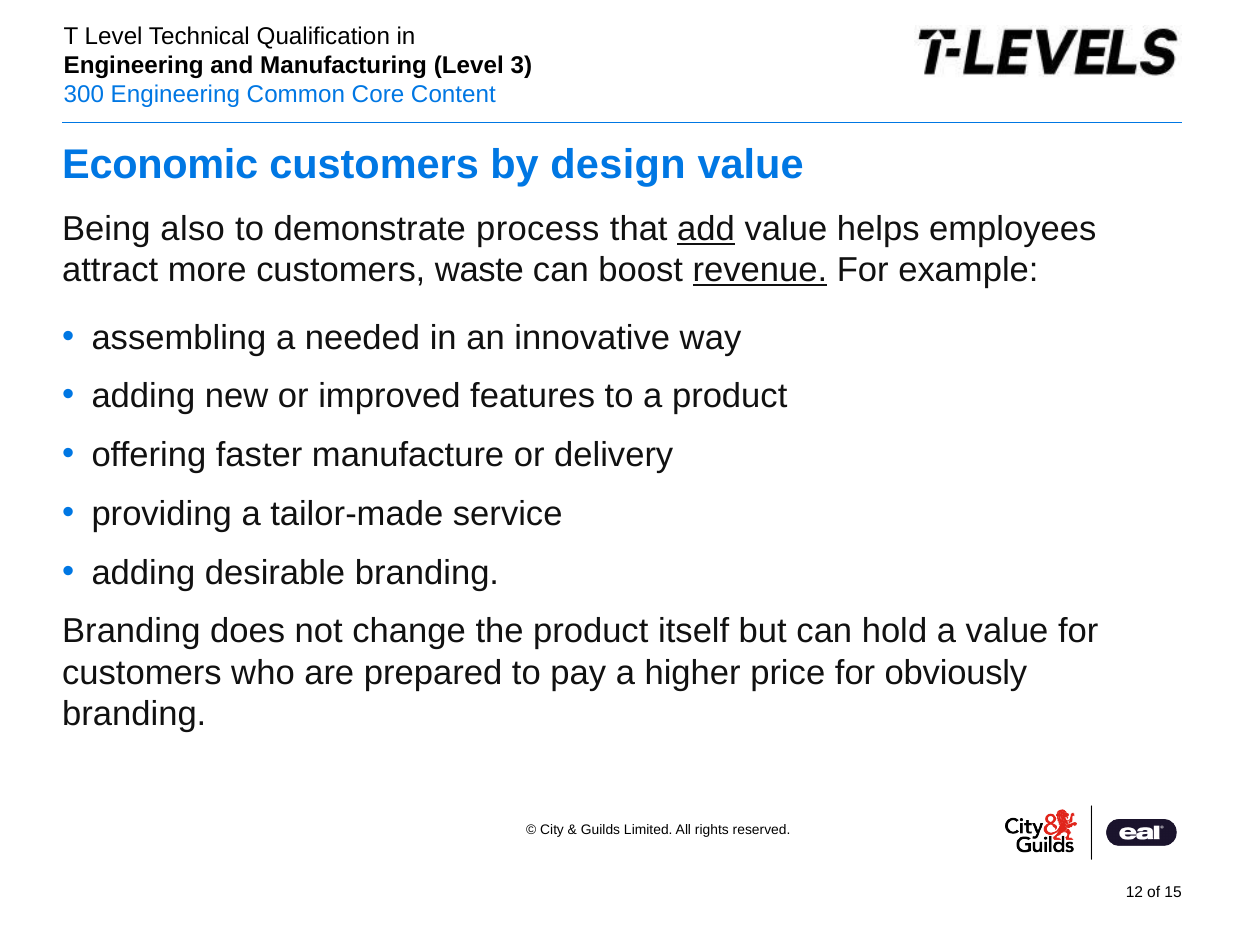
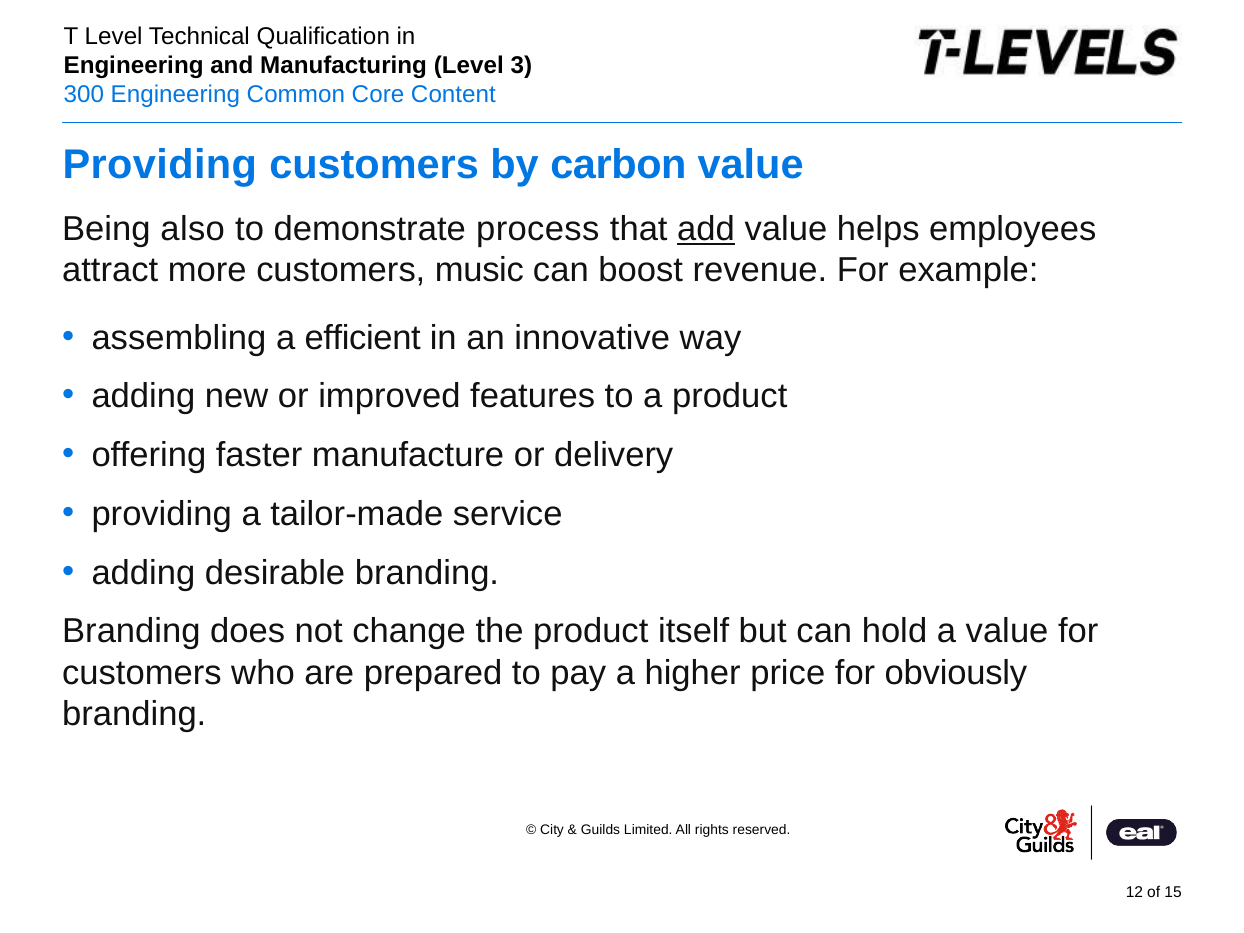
Economic: Economic -> Providing (160, 165)
design: design -> carbon (618, 165)
waste: waste -> music (479, 270)
revenue underline: present -> none (760, 270)
needed: needed -> efficient (363, 338)
